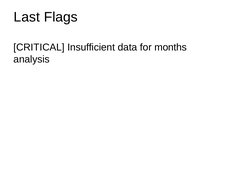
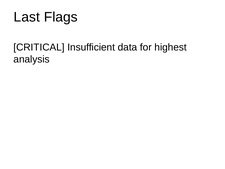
months: months -> highest (171, 47)
